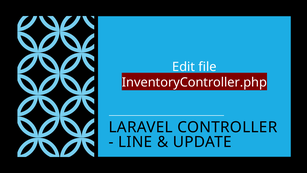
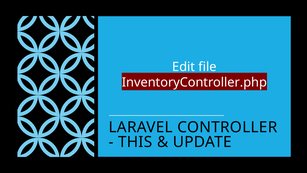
LINE: LINE -> THIS (135, 142)
